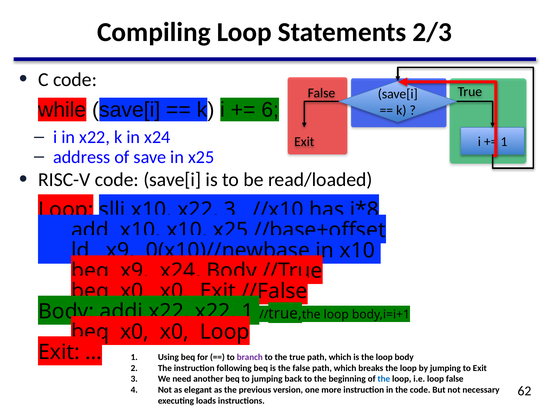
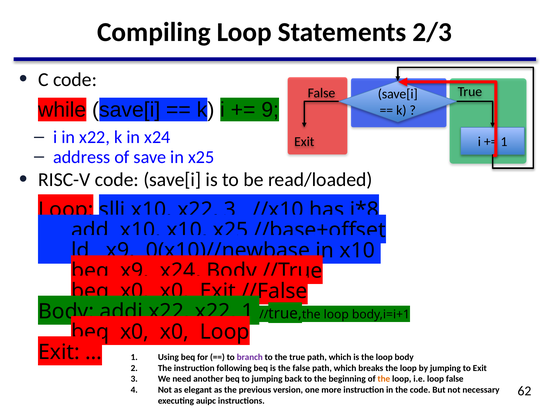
6: 6 -> 9 (270, 110)
the colour: blue -> orange (384, 379)
loads: loads -> auipc (206, 401)
